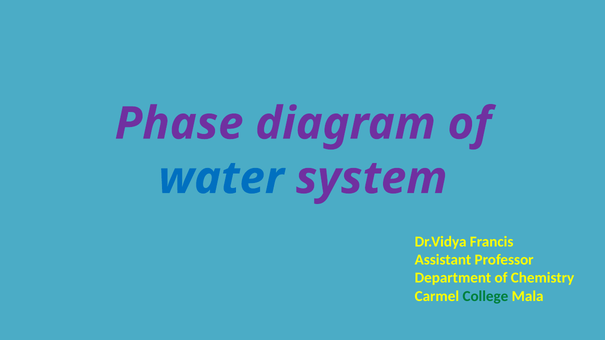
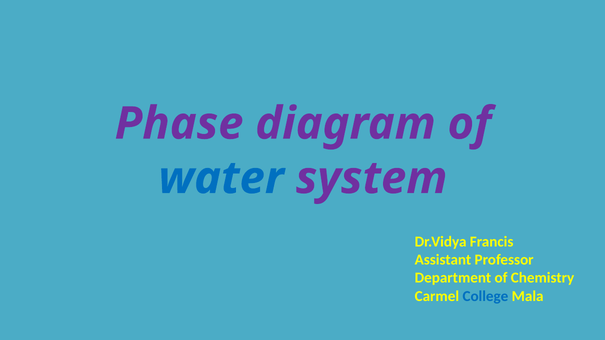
College colour: green -> blue (485, 296)
